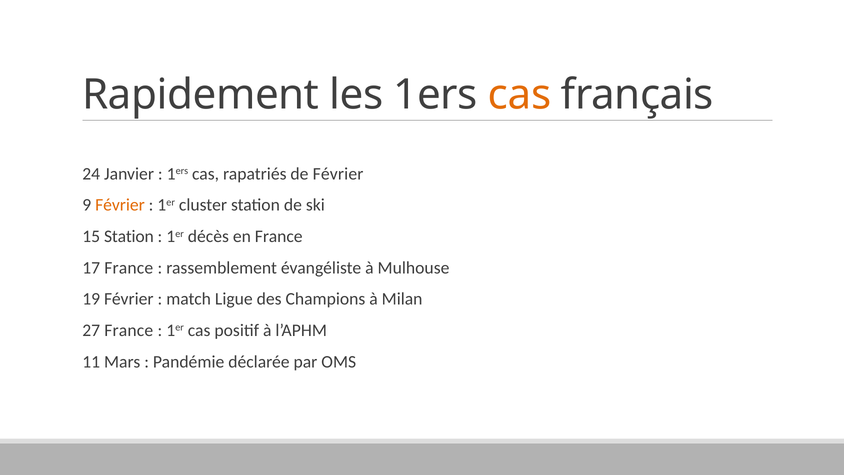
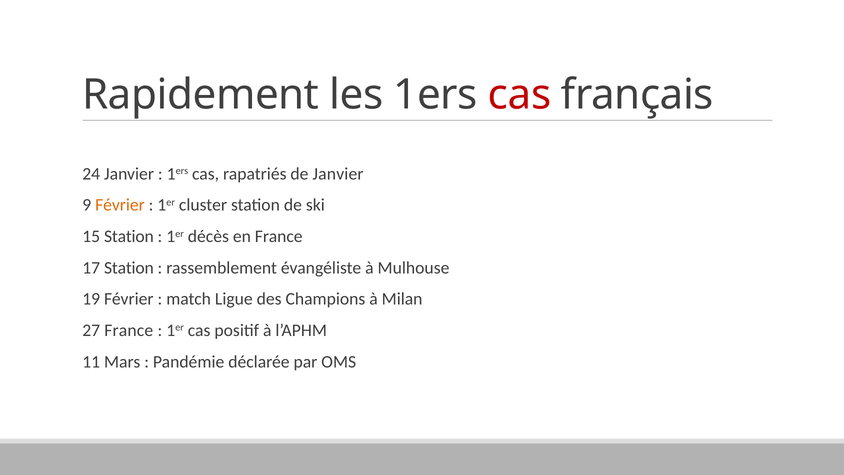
cas colour: orange -> red (519, 95)
de Février: Février -> Janvier (338, 174)
17 France: France -> Station (129, 268)
